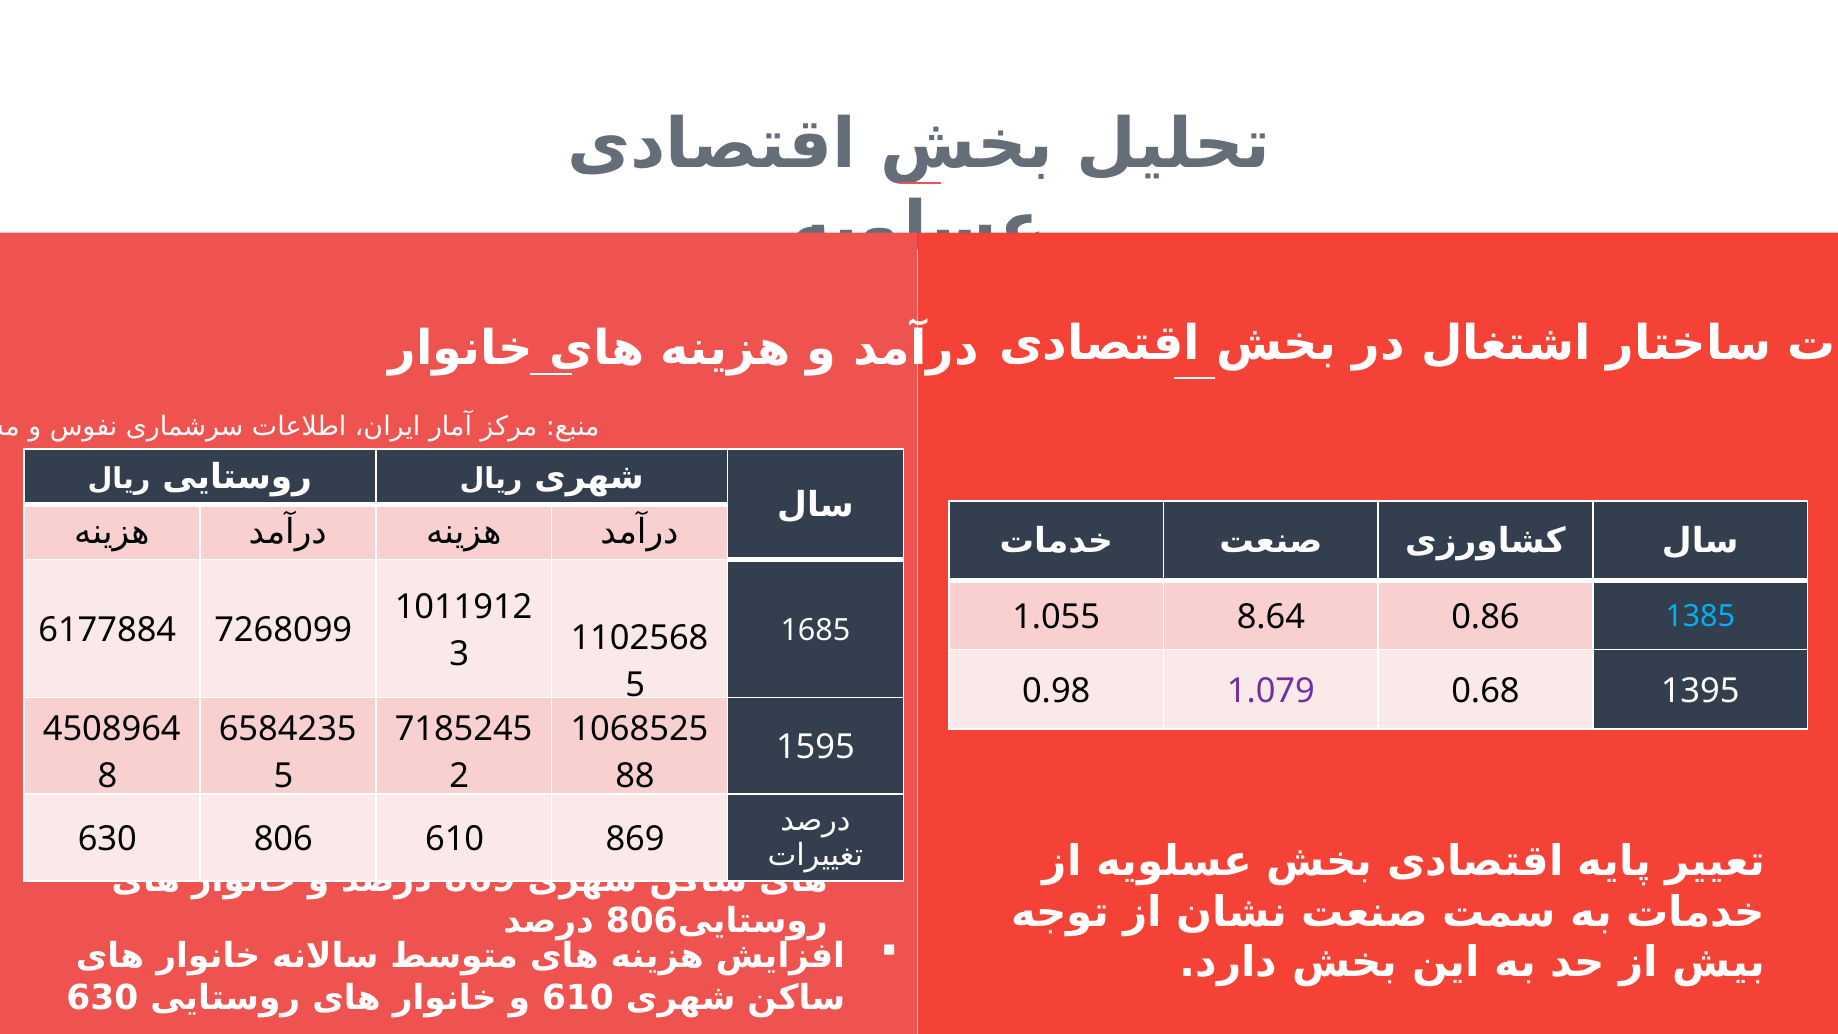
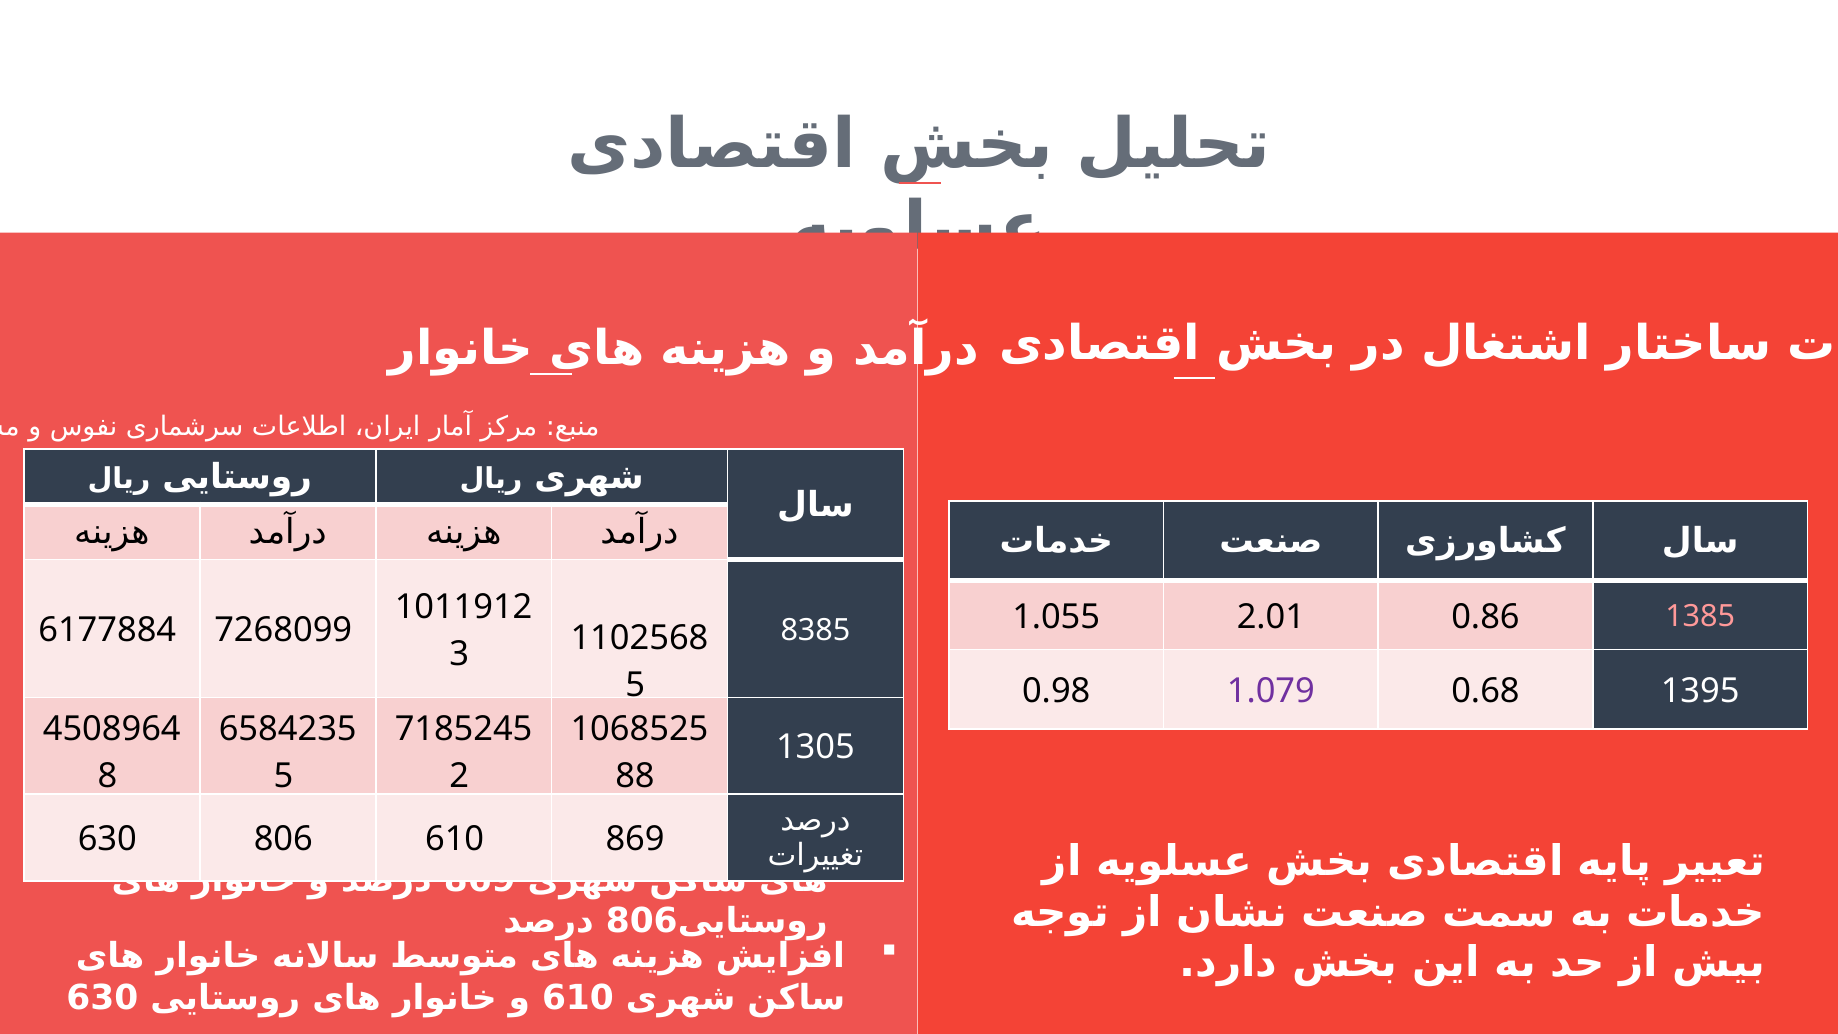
8.64: 8.64 -> 2.01 (1271, 617)
1385 colour: light blue -> pink (1700, 617)
1685: 1685 -> 8385 (815, 630)
1595: 1595 -> 1305 (815, 747)
